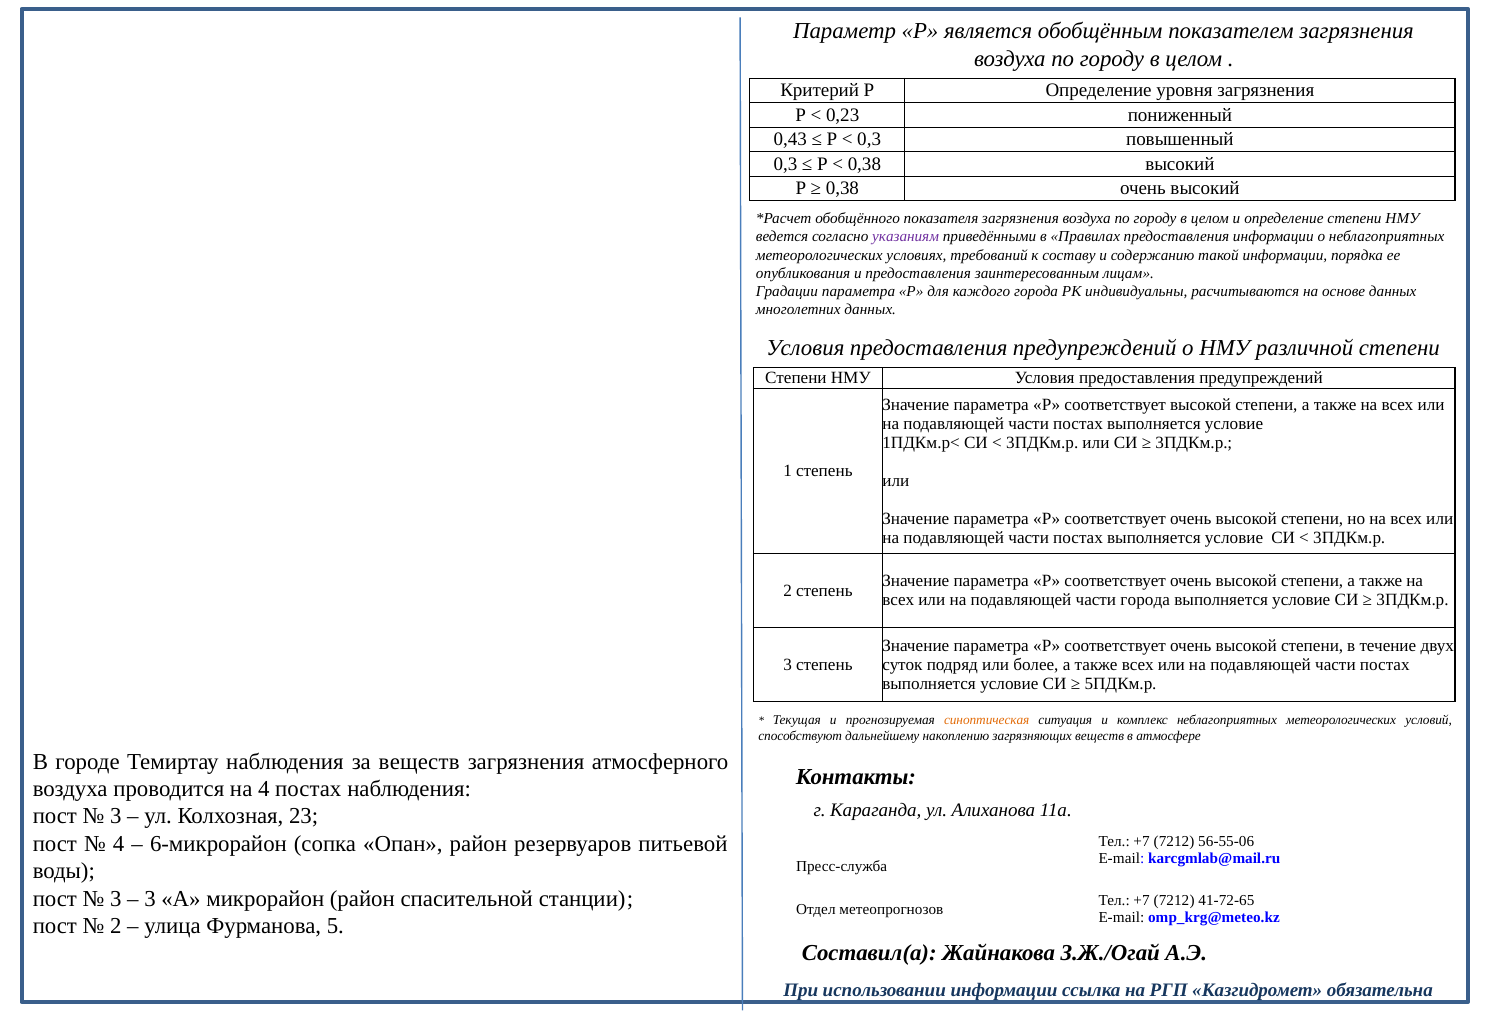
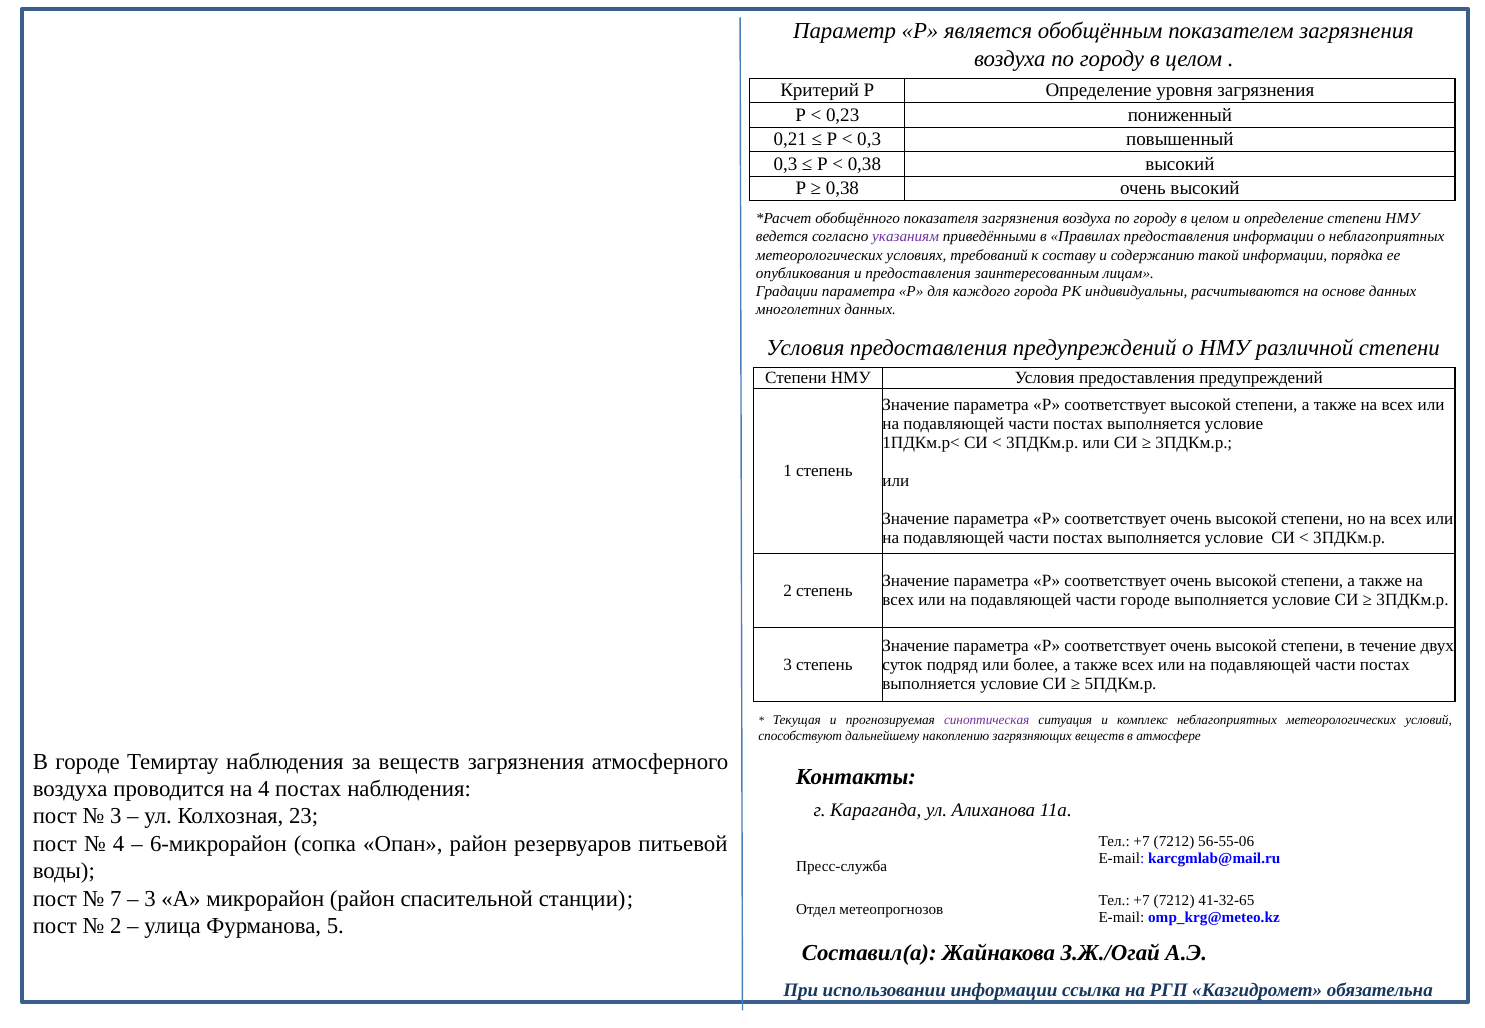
0,43: 0,43 -> 0,21 (790, 139)
части города: города -> городе (1145, 600)
синоптическая colour: orange -> purple (987, 720)
3: 3 -> 7 (116, 899)
41-72-65: 41-72-65 -> 41-32-65 (1226, 901)
